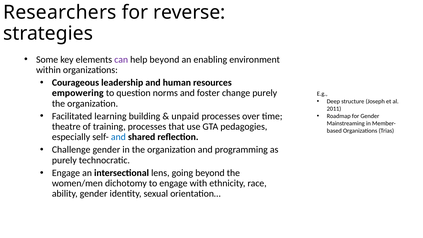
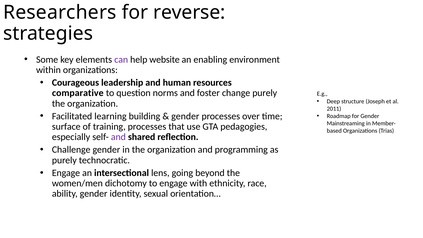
help beyond: beyond -> website (165, 59)
empowering: empowering -> comparative (78, 93)
unpaid: unpaid -> gender (185, 116)
theatre: theatre -> surface (66, 127)
and colour: blue -> purple (118, 137)
